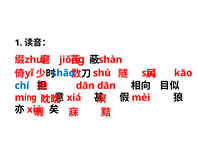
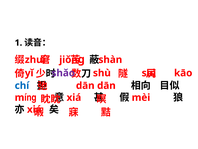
shǎo colour: blue -> purple (63, 73)
